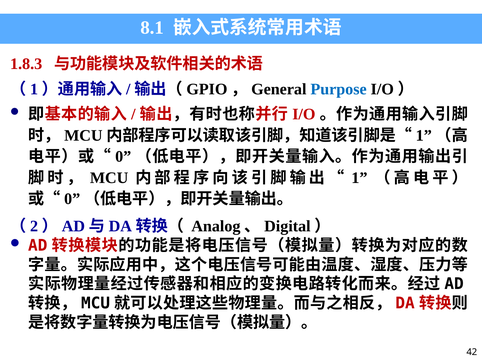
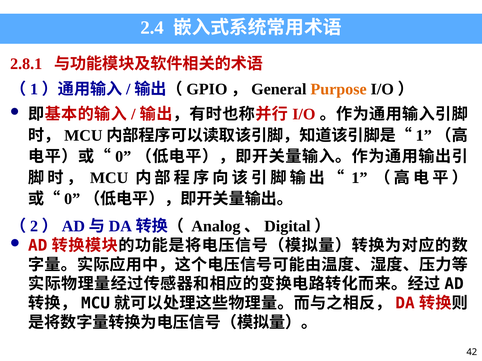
8.1: 8.1 -> 2.4 (152, 28)
1.8.3: 1.8.3 -> 2.8.1 (26, 64)
Purpose colour: blue -> orange (339, 89)
